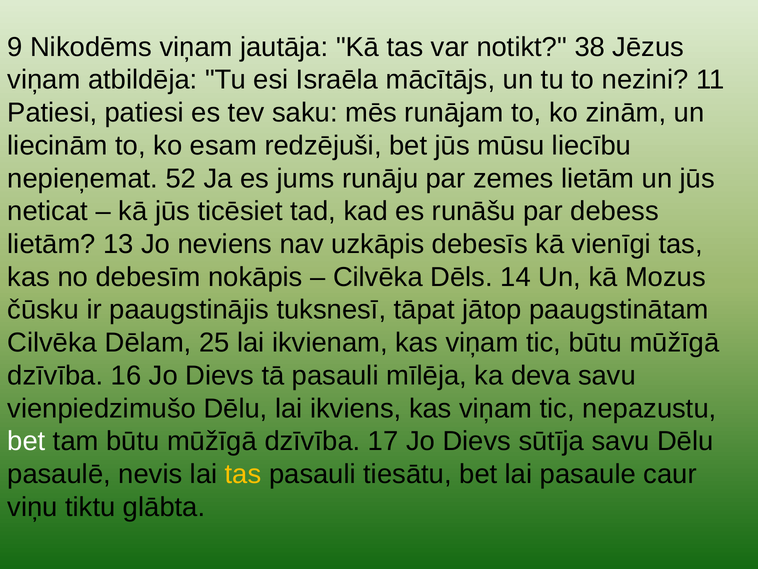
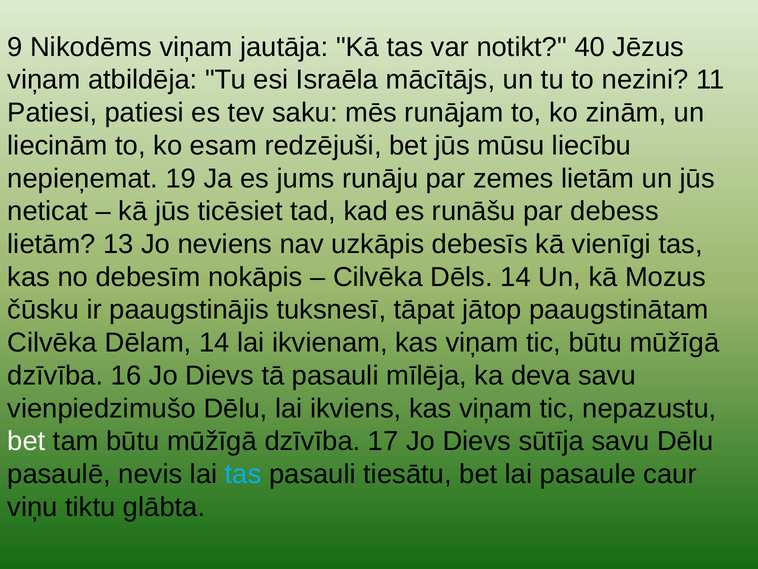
38: 38 -> 40 (590, 47)
52: 52 -> 19 (181, 178)
Dēlam 25: 25 -> 14 (214, 342)
tas colour: yellow -> light blue (243, 474)
